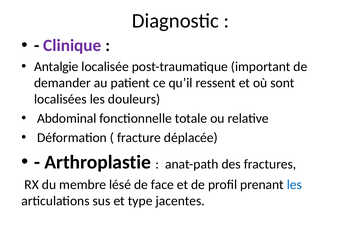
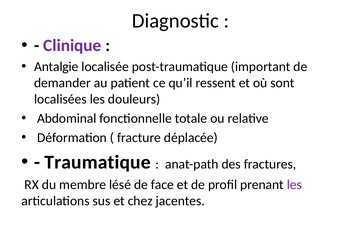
Arthroplastie: Arthroplastie -> Traumatique (98, 162)
les colour: blue -> purple (294, 185)
type: type -> chez (140, 201)
